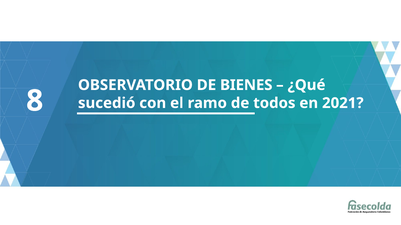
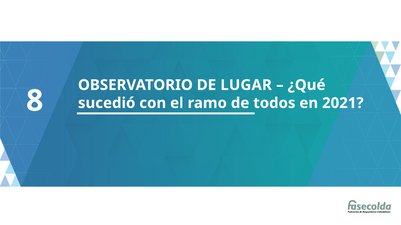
BIENES: BIENES -> LUGAR (246, 85)
